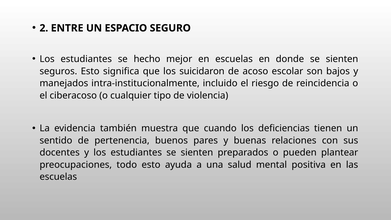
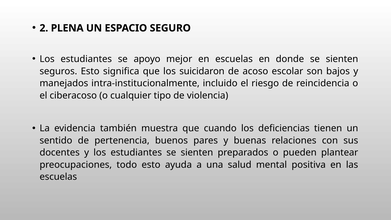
ENTRE: ENTRE -> PLENA (67, 28)
hecho: hecho -> apoyo (147, 59)
